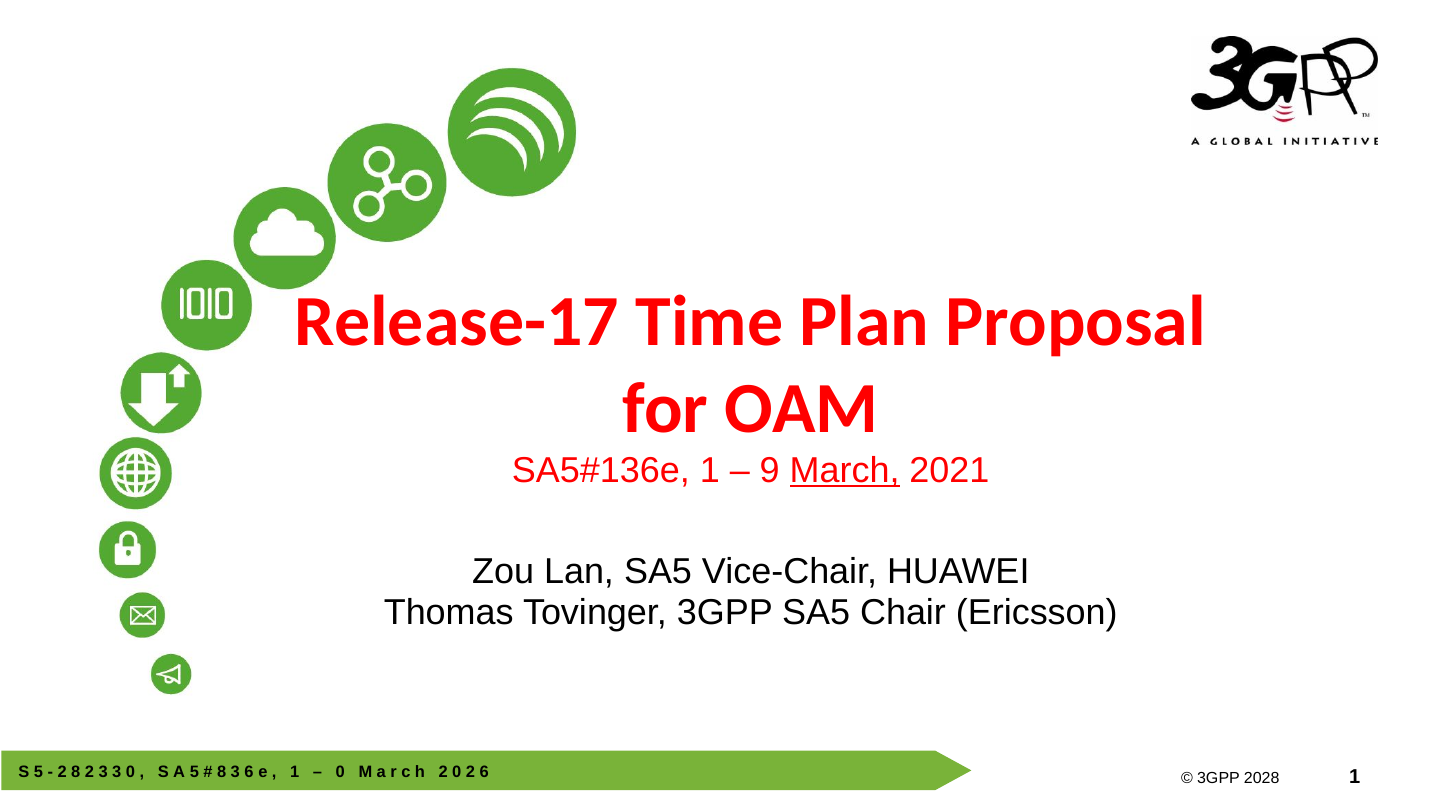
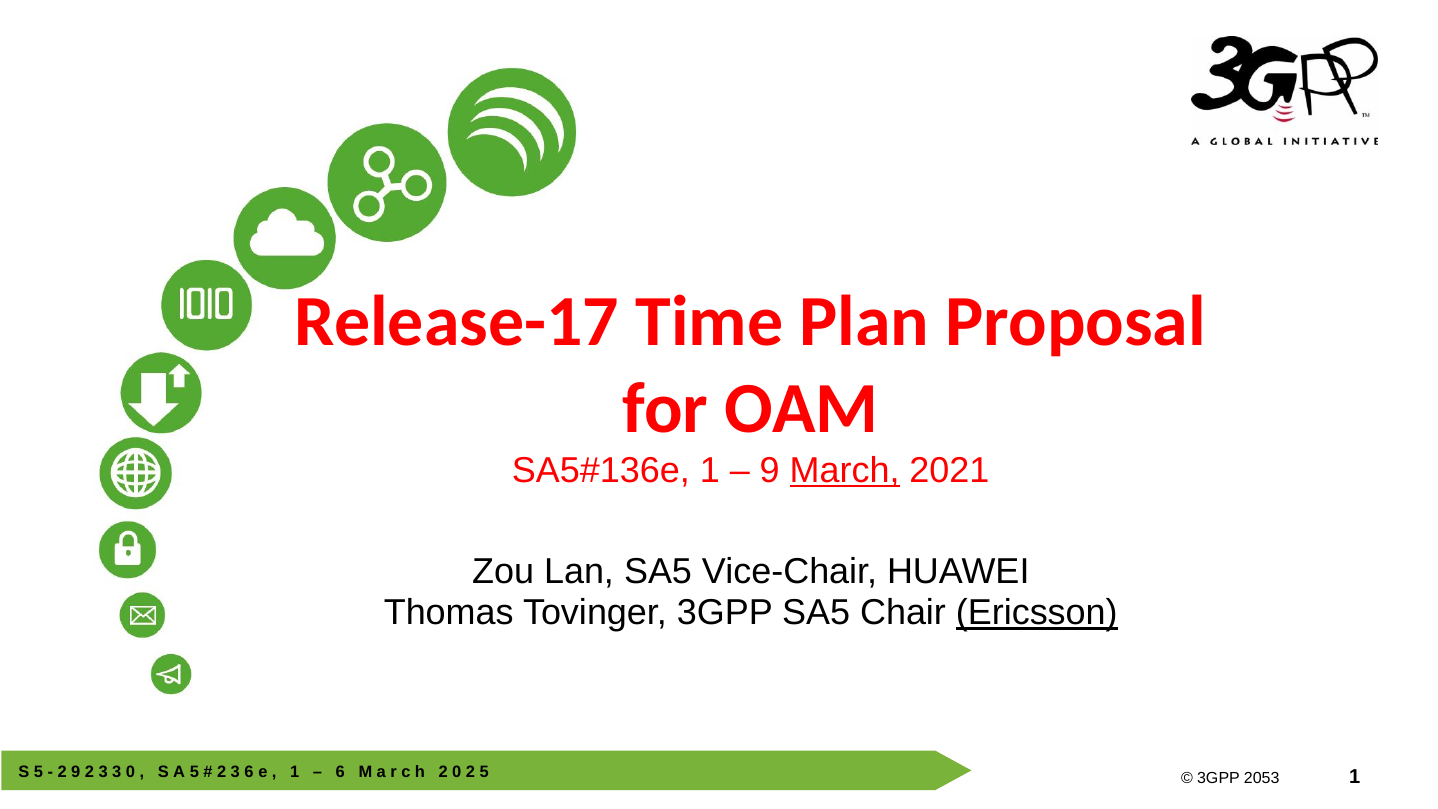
Ericsson underline: none -> present (1037, 613)
8: 8 -> 9 (76, 772)
8: 8 -> 2 (222, 772)
0: 0 -> 6 (340, 772)
6: 6 -> 5 (484, 772)
2028: 2028 -> 2053 (1262, 778)
